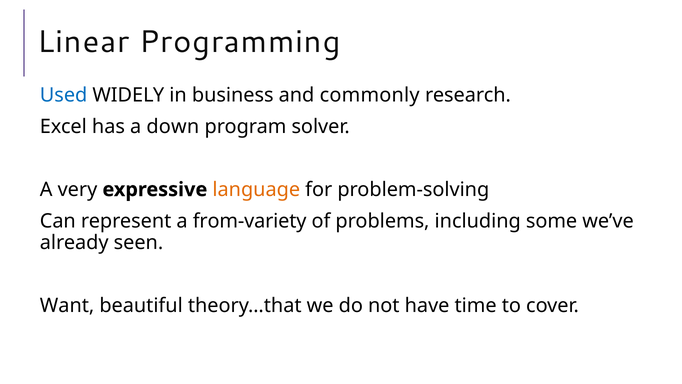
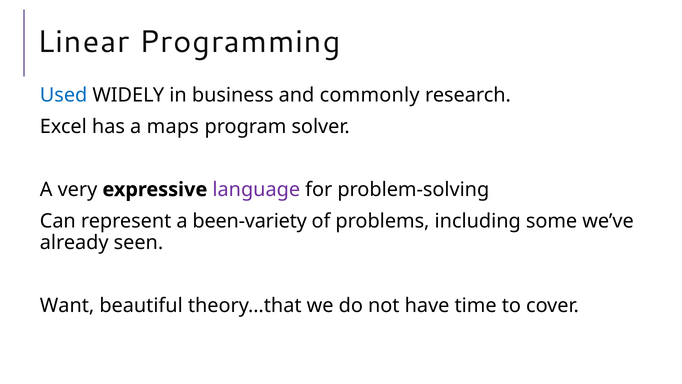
down: down -> maps (173, 127)
language colour: orange -> purple (256, 189)
from-variety: from-variety -> been-variety (250, 221)
